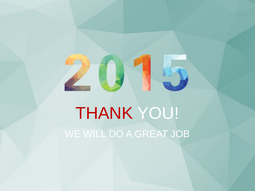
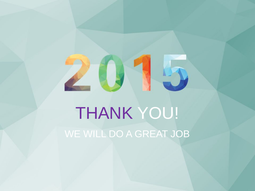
THANK colour: red -> purple (104, 113)
